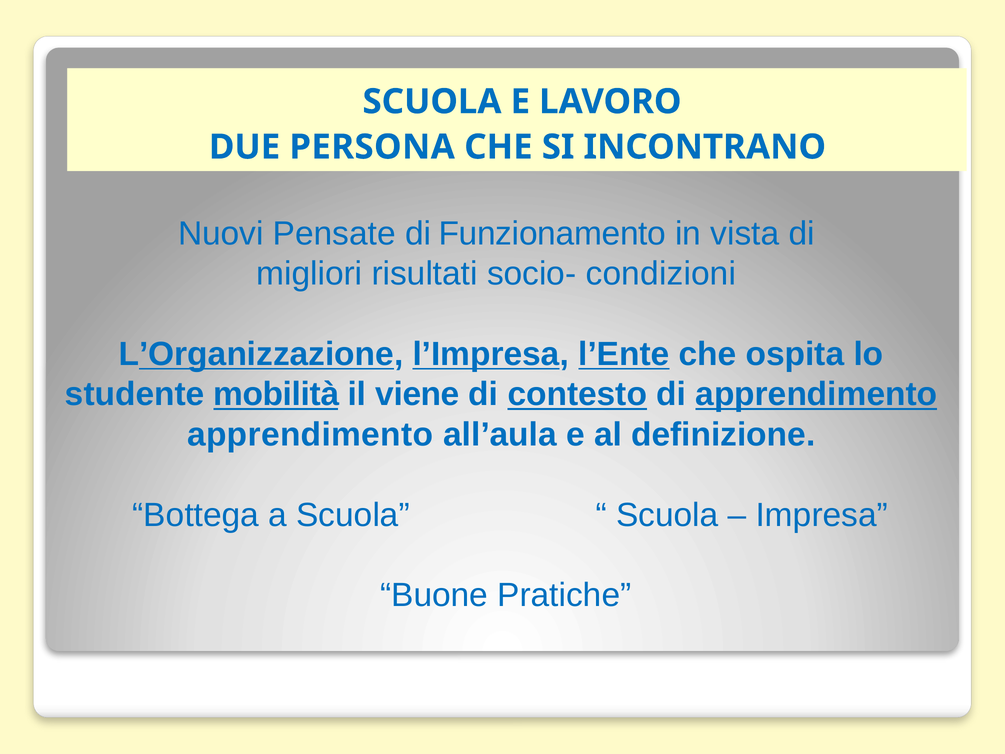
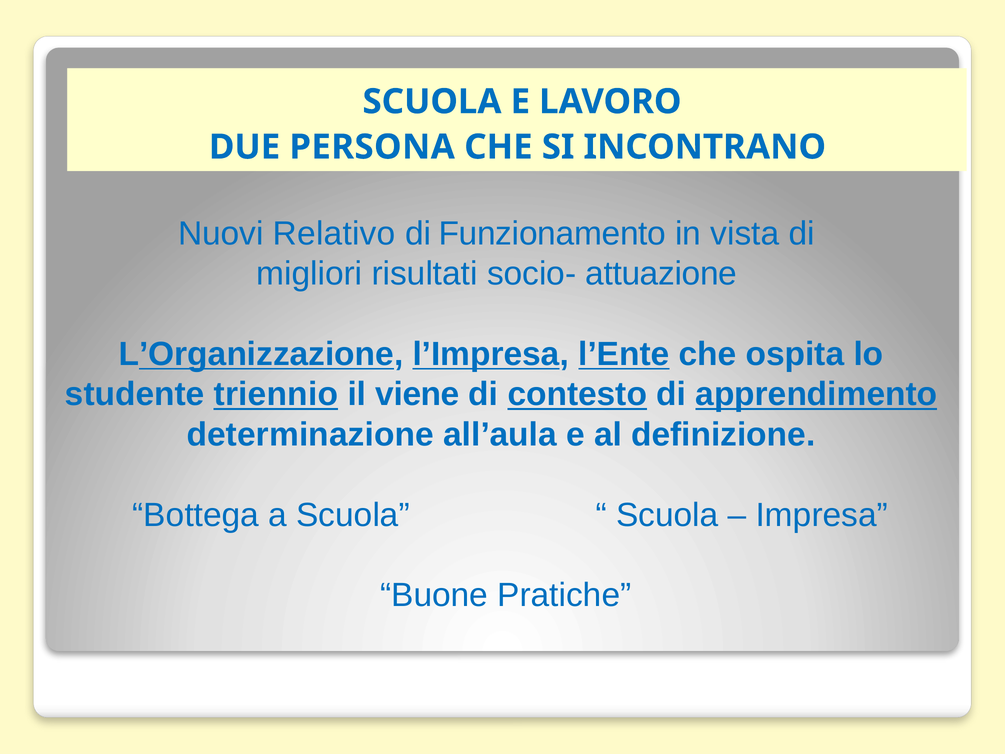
Pensate: Pensate -> Relativo (334, 233)
condizioni: condizioni -> attuazione (661, 274)
mobilità: mobilità -> triennio (276, 394)
apprendimento: apprendimento -> determinazione (310, 434)
